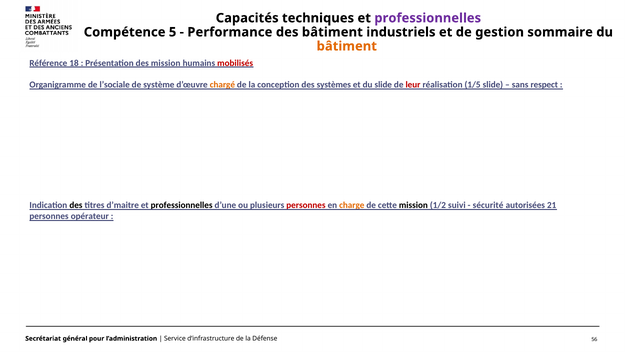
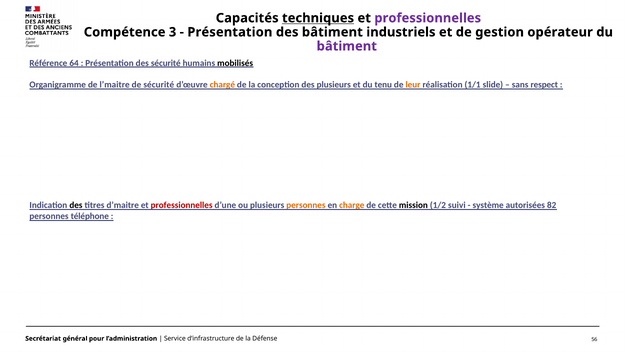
techniques underline: none -> present (318, 18)
5: 5 -> 3 (173, 32)
Performance: Performance -> Présentation (230, 32)
sommaire: sommaire -> opérateur (560, 32)
bâtiment colour: orange -> purple (347, 46)
18: 18 -> 64 (74, 63)
des mission: mission -> sécurité (166, 63)
mobilisés colour: red -> black (235, 63)
l’sociale: l’sociale -> l’maitre (115, 85)
de système: système -> sécurité (159, 85)
des systèmes: systèmes -> plusieurs (334, 85)
du slide: slide -> tenu (383, 85)
leur colour: red -> orange (413, 85)
1/5: 1/5 -> 1/1 (473, 85)
professionnelles colour: black -> red (182, 205)
personnes colour: red -> orange (306, 205)
sécurité: sécurité -> système (488, 205)
21: 21 -> 82 (552, 205)
opérateur: opérateur -> téléphone (90, 216)
